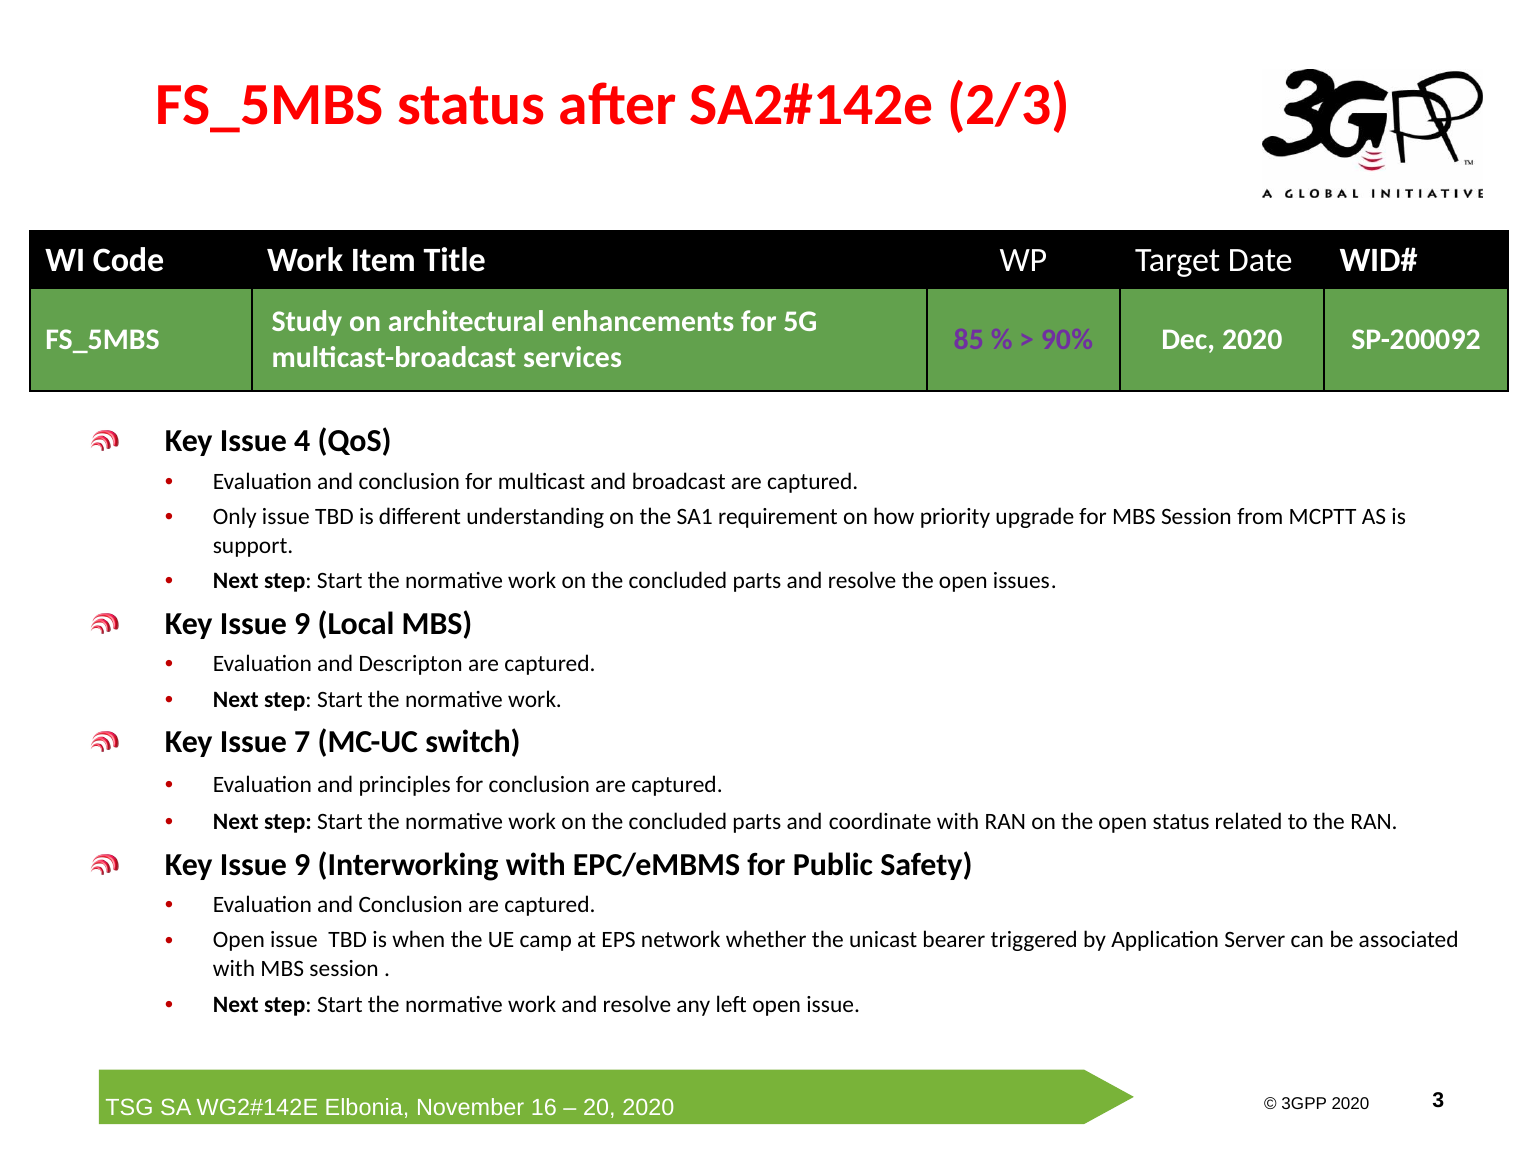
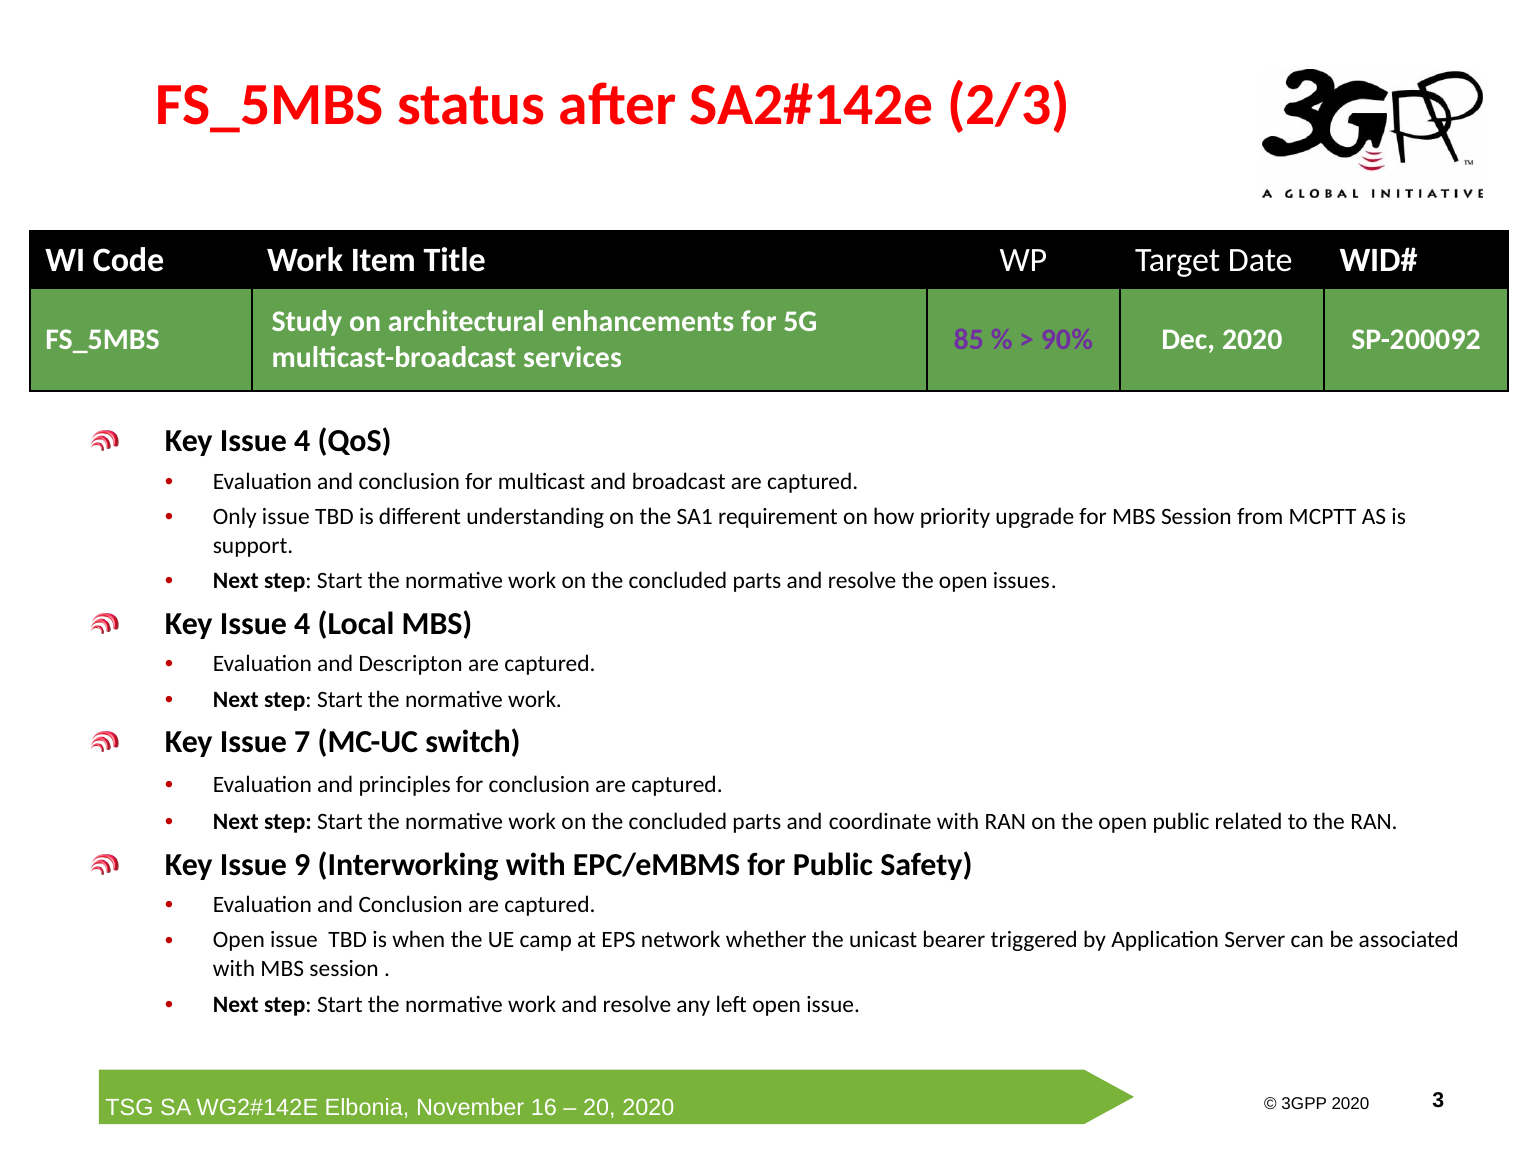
9: 9 -> 4 (302, 623)
open status: status -> public (1181, 822)
